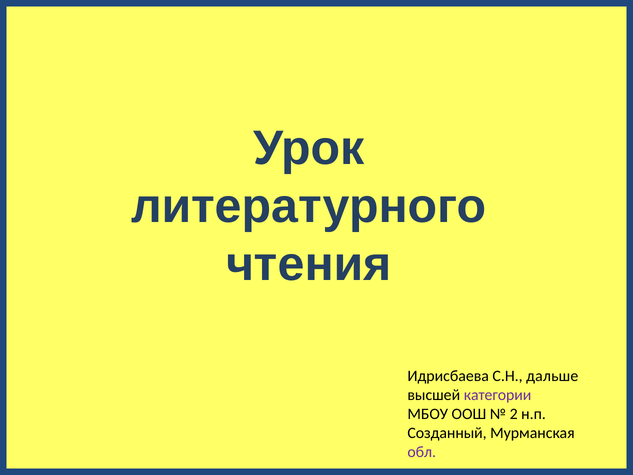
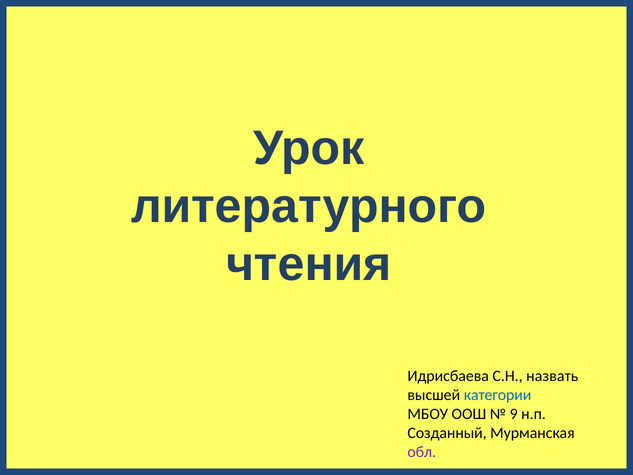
дальше: дальше -> назвать (552, 376)
категории colour: purple -> blue (498, 395)
2: 2 -> 9 (514, 414)
